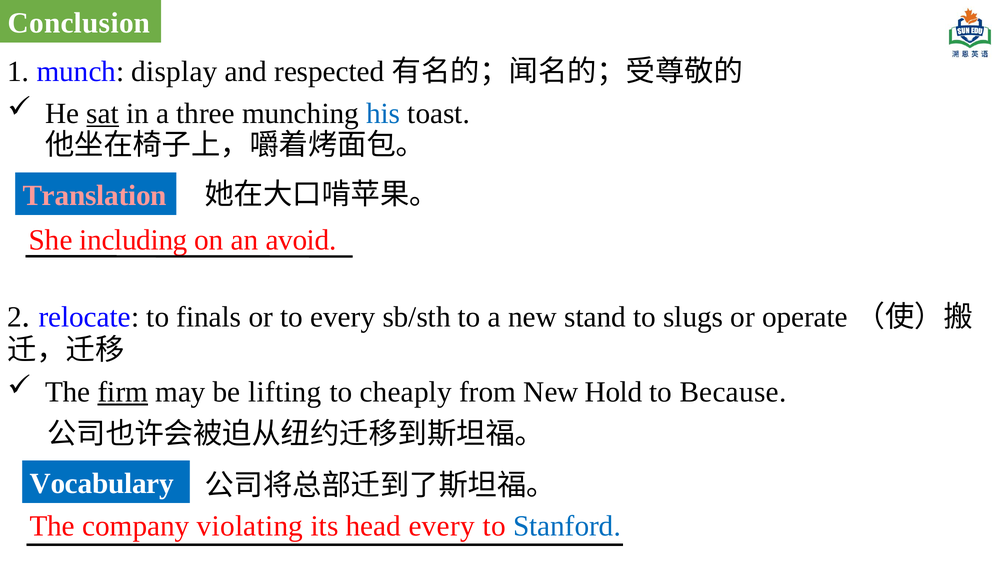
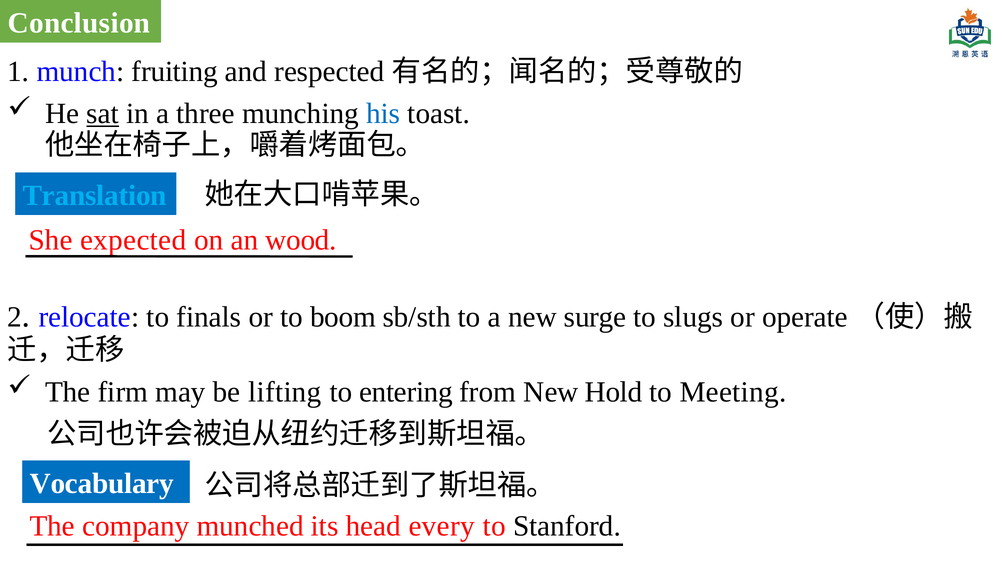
display: display -> fruiting (175, 71)
Translation colour: pink -> light blue (95, 196)
including: including -> expected (133, 240)
avoid: avoid -> wood (301, 240)
to every: every -> boom (343, 317)
stand: stand -> surge (595, 317)
firm underline: present -> none (123, 392)
cheaply: cheaply -> entering (406, 392)
Because: Because -> Meeting (733, 392)
violating: violating -> munched (250, 526)
Stanford colour: blue -> black (567, 526)
